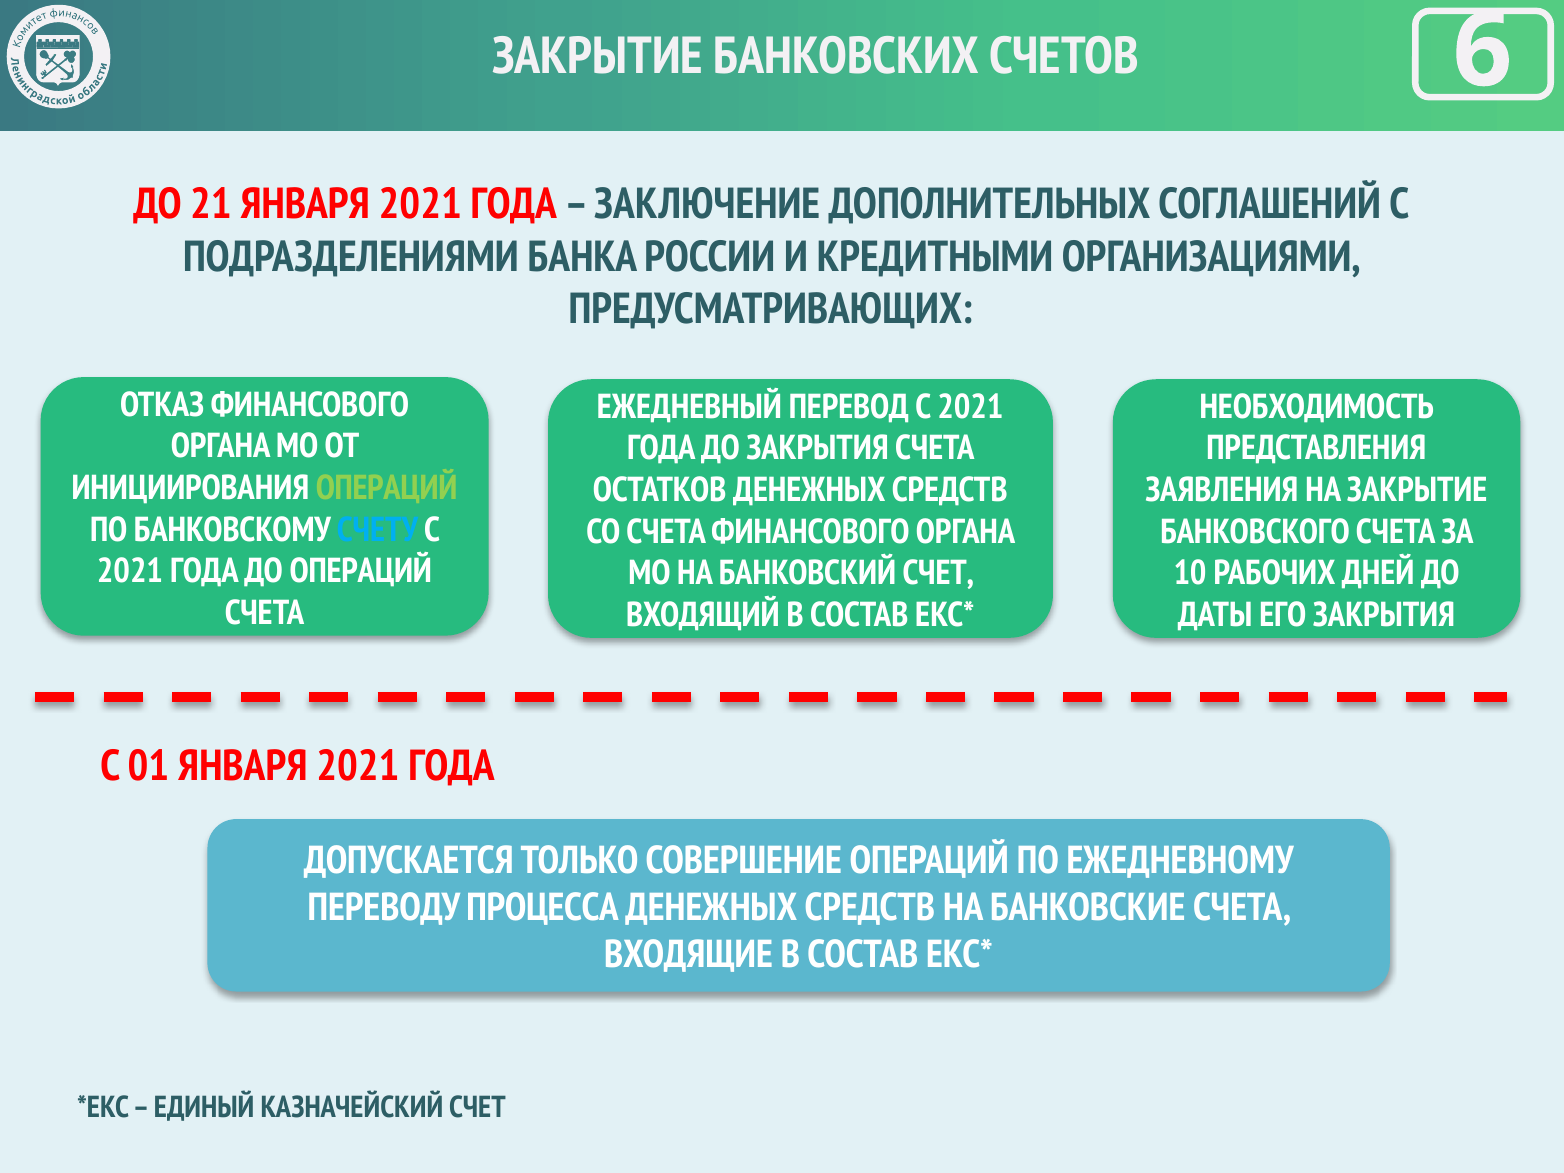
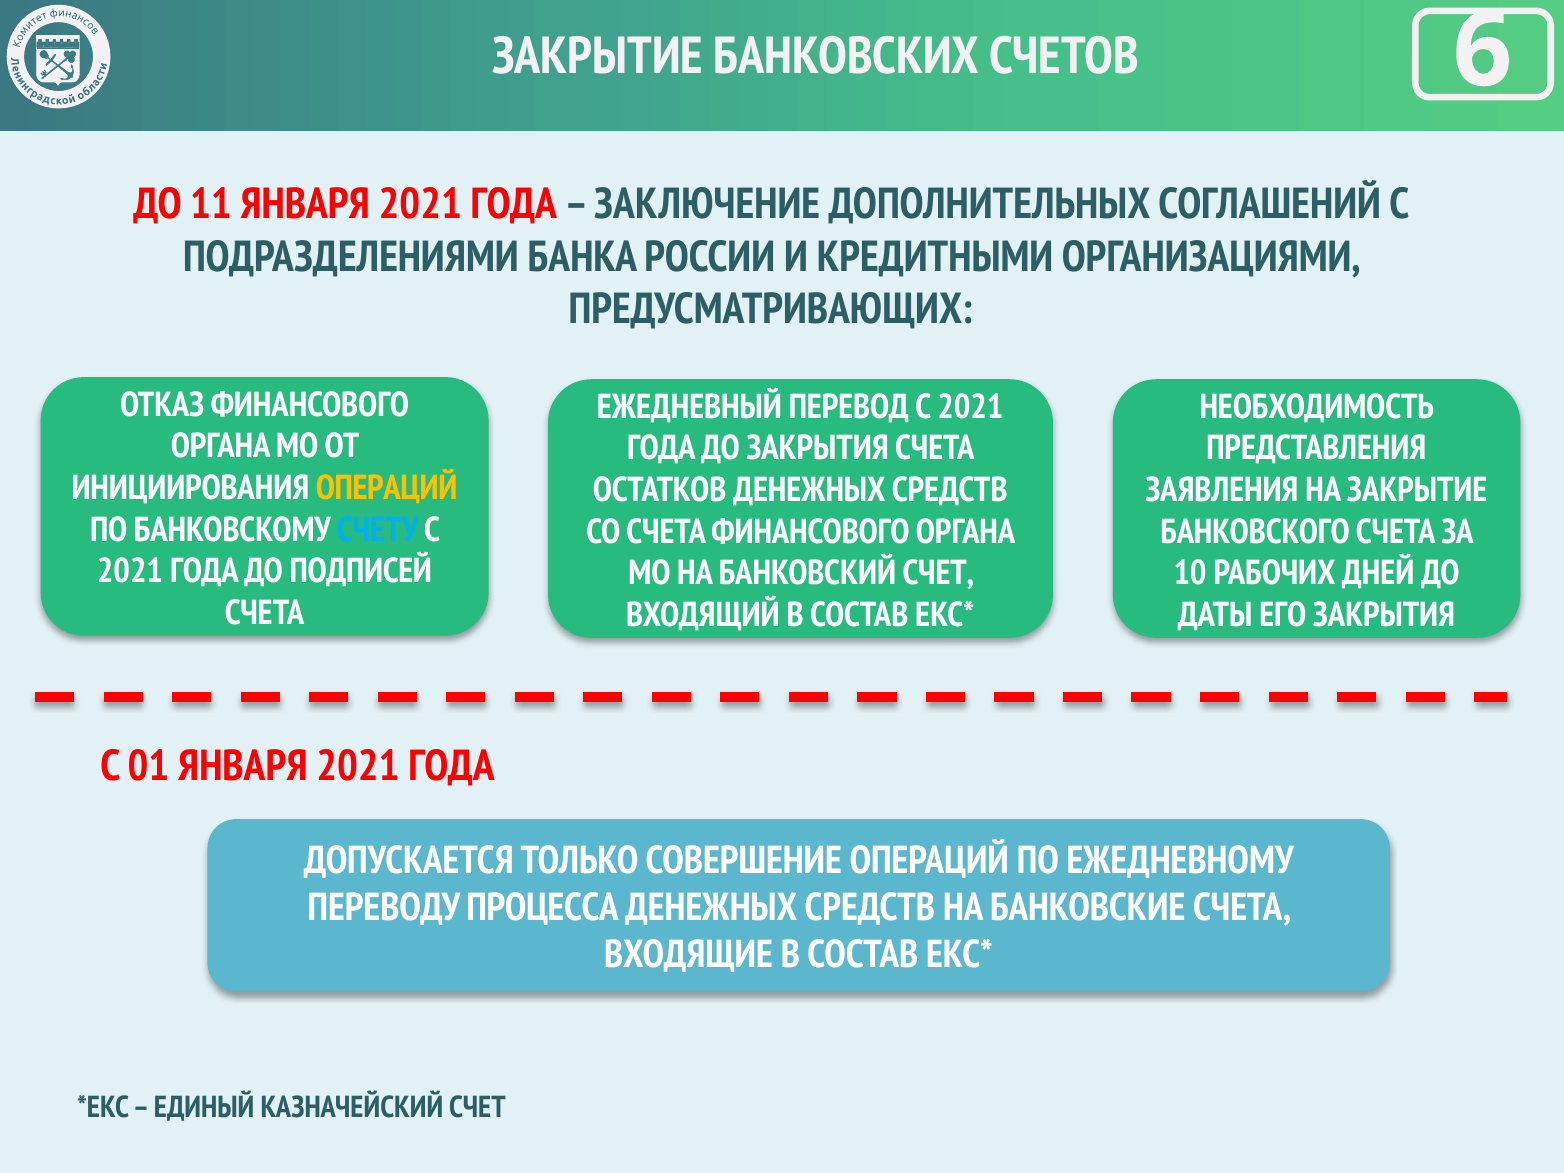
21: 21 -> 11 (211, 205)
ОПЕРАЦИЙ colour: light green -> yellow (387, 488)
ДО ОПЕРАЦИЙ: ОПЕРАЦИЙ -> ПОДПИСЕЙ (361, 571)
